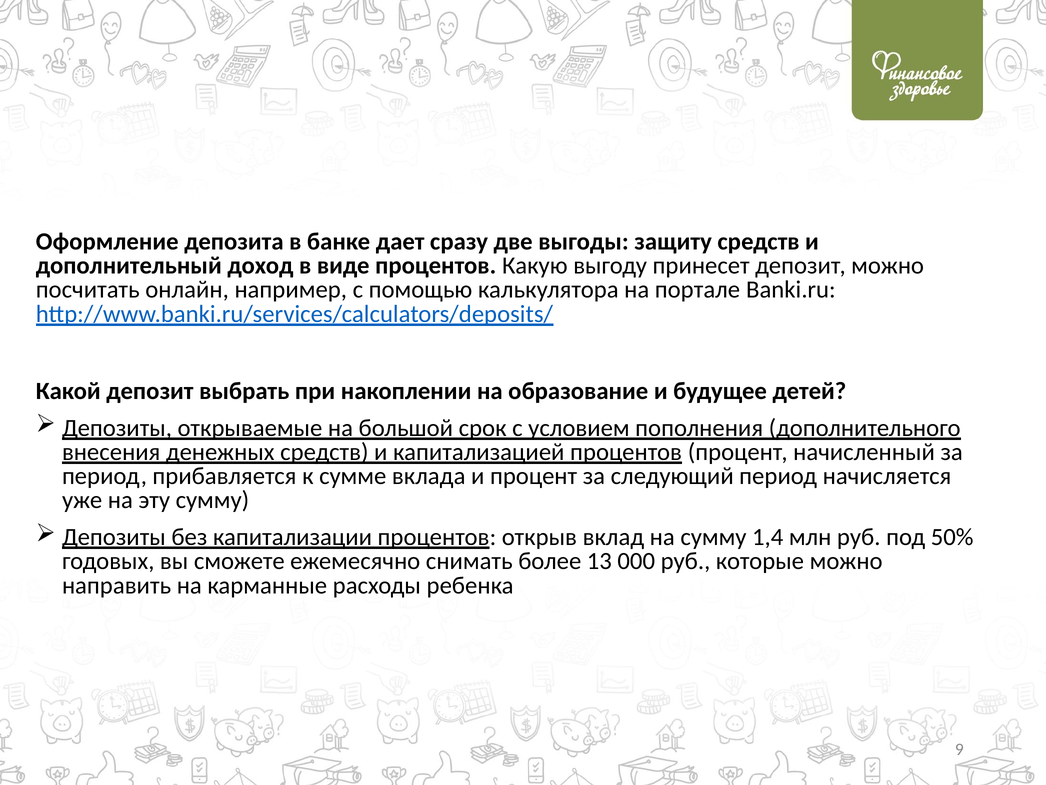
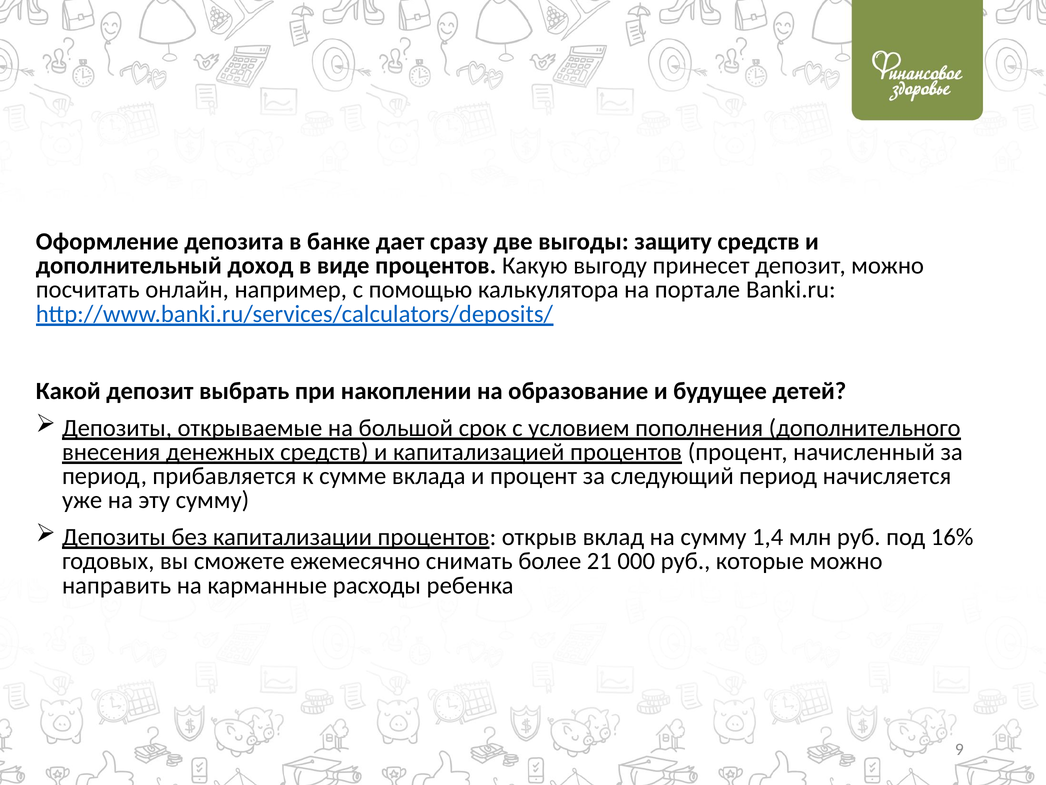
50%: 50% -> 16% (952, 537)
13: 13 -> 21 (599, 561)
